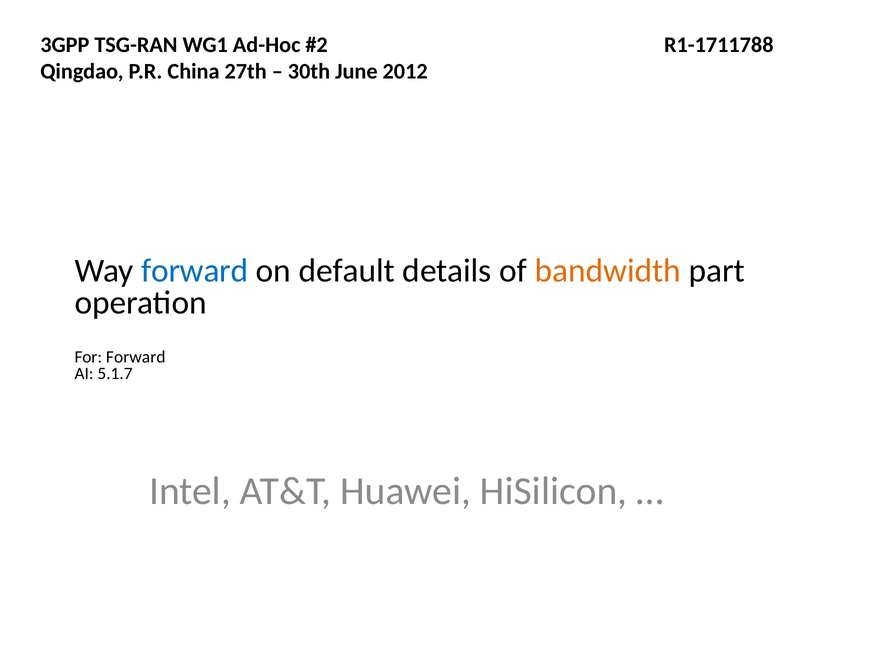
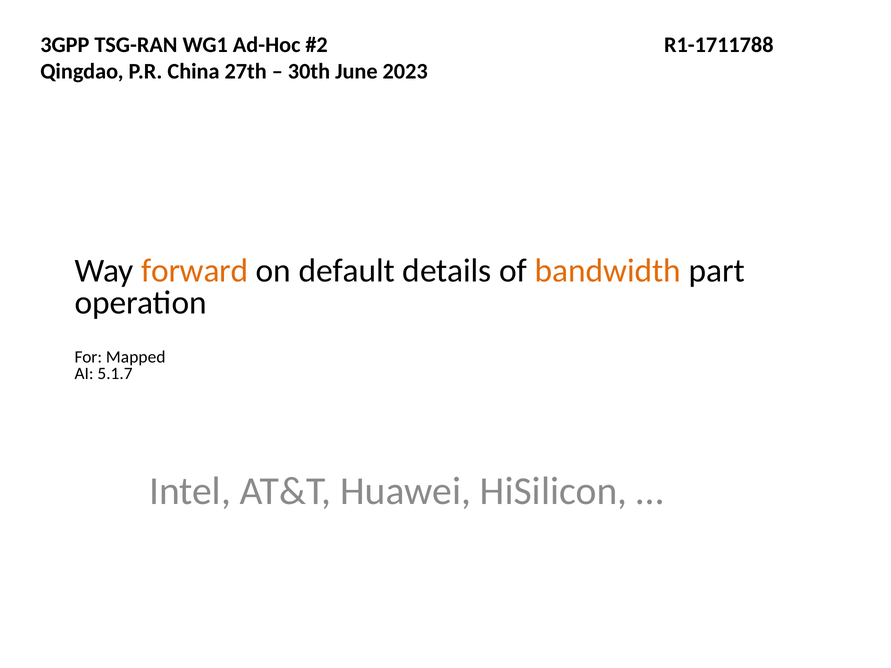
2012: 2012 -> 2023 (405, 72)
forward colour: blue -> orange (195, 271)
For Forward: Forward -> Mapped (136, 357)
